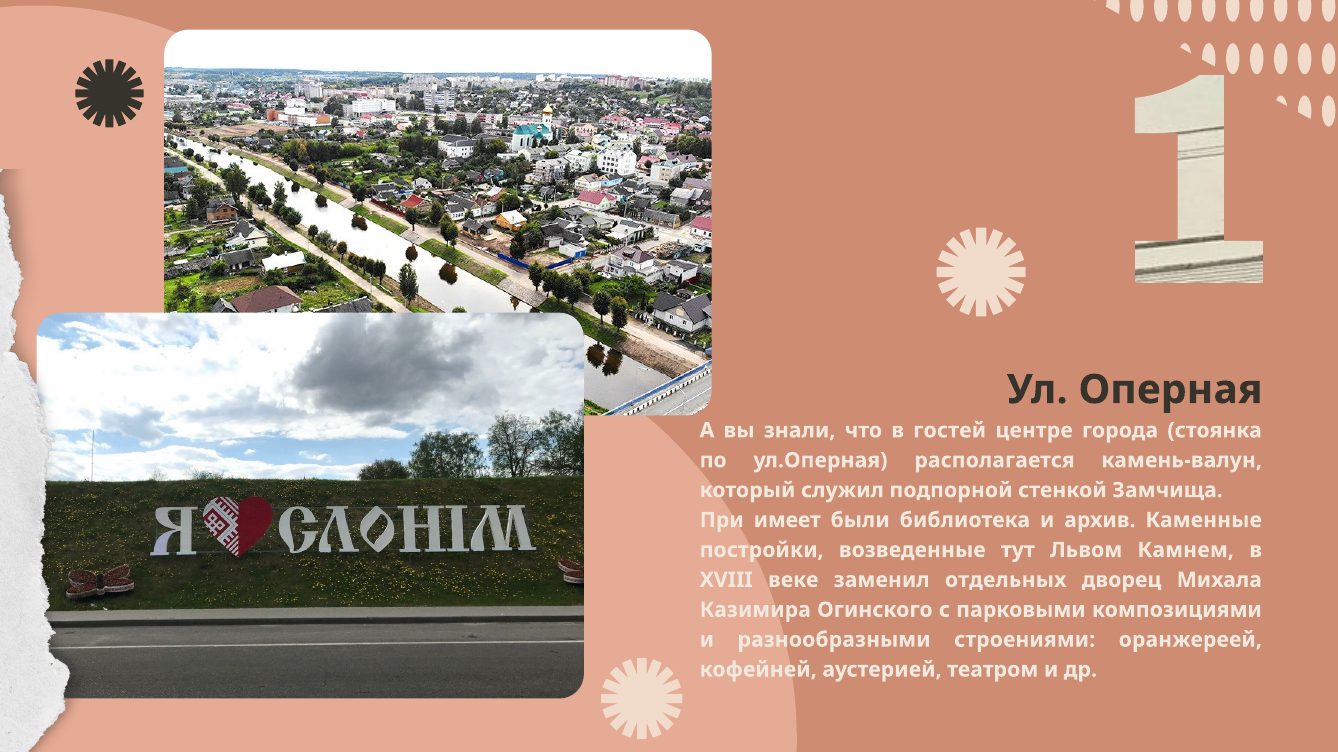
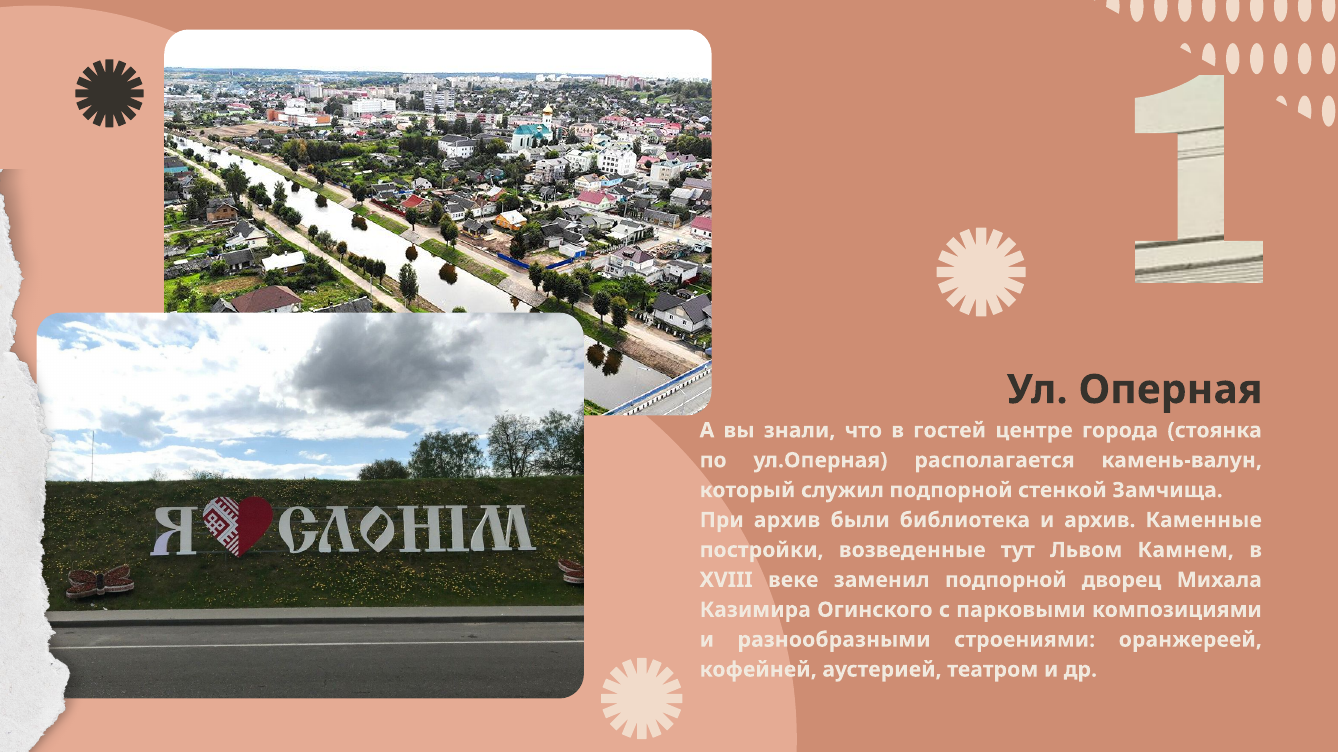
При имеет: имеет -> архив (787, 521)
заменил отдельных: отдельных -> подпорной (1006, 580)
